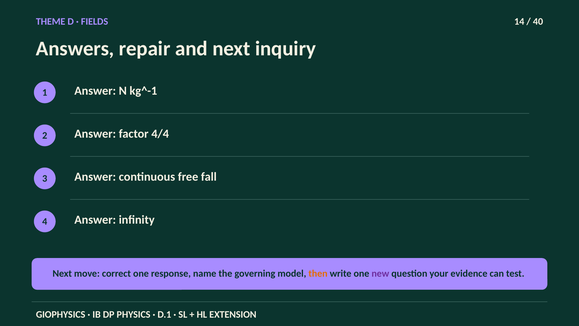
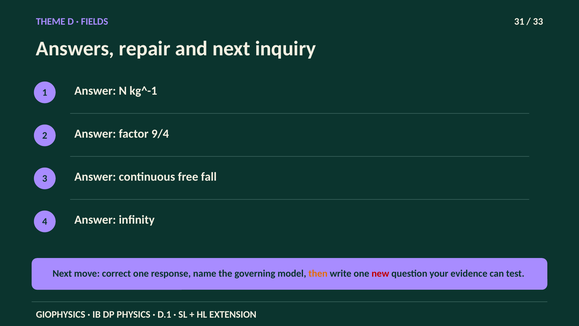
14: 14 -> 31 (519, 21)
40: 40 -> 33 (538, 21)
4/4: 4/4 -> 9/4 (160, 134)
new colour: purple -> red (380, 273)
